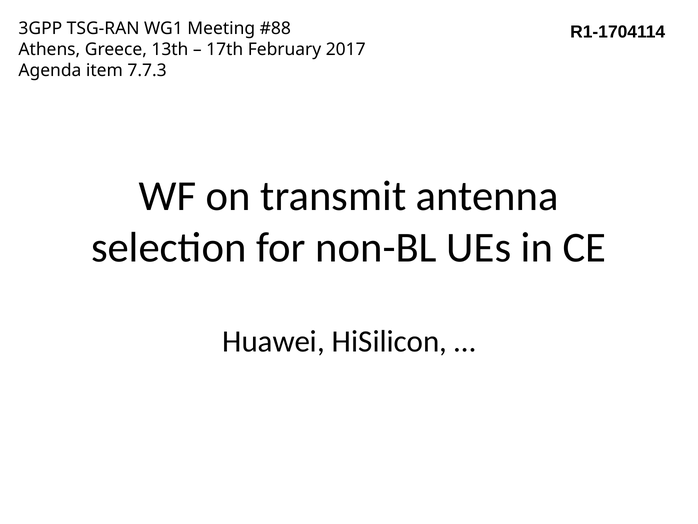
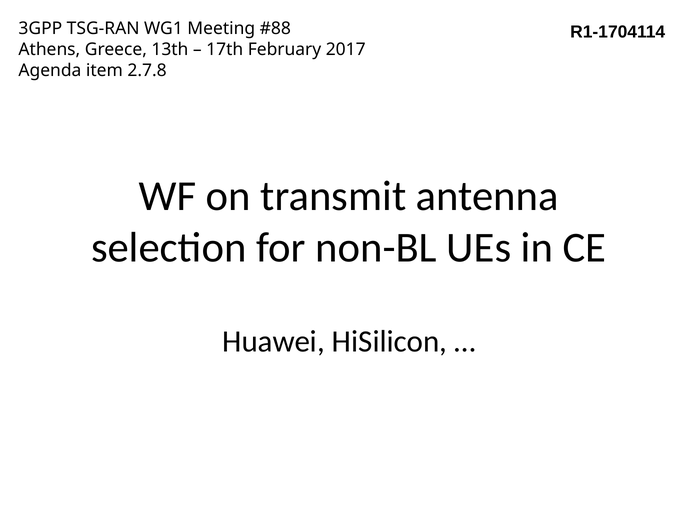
7.7.3: 7.7.3 -> 2.7.8 (147, 70)
